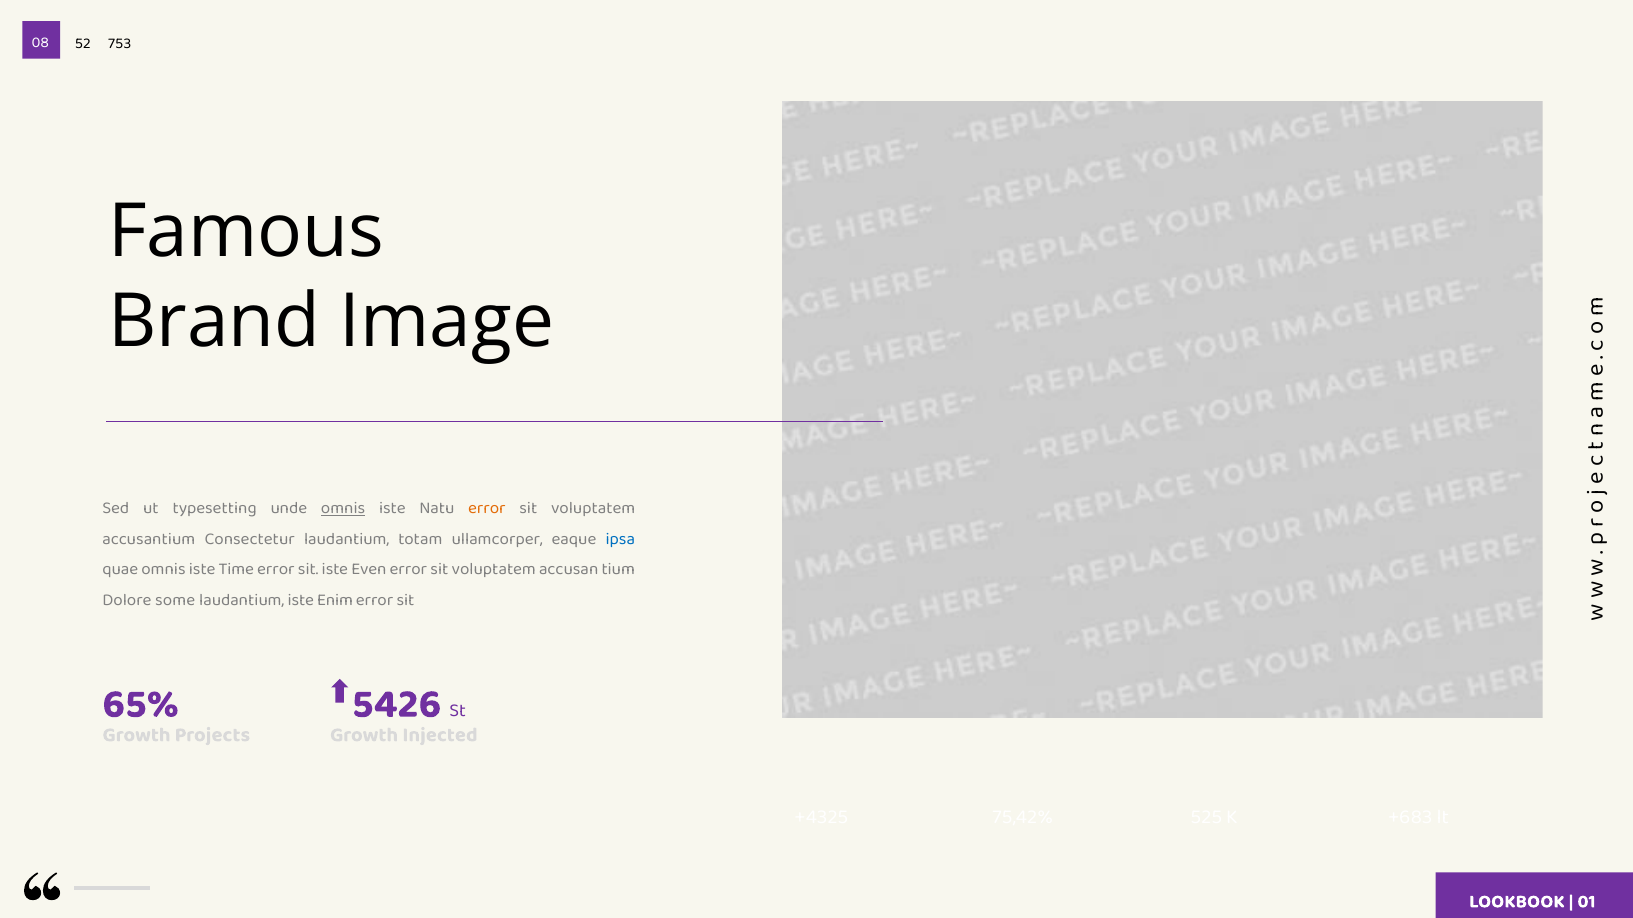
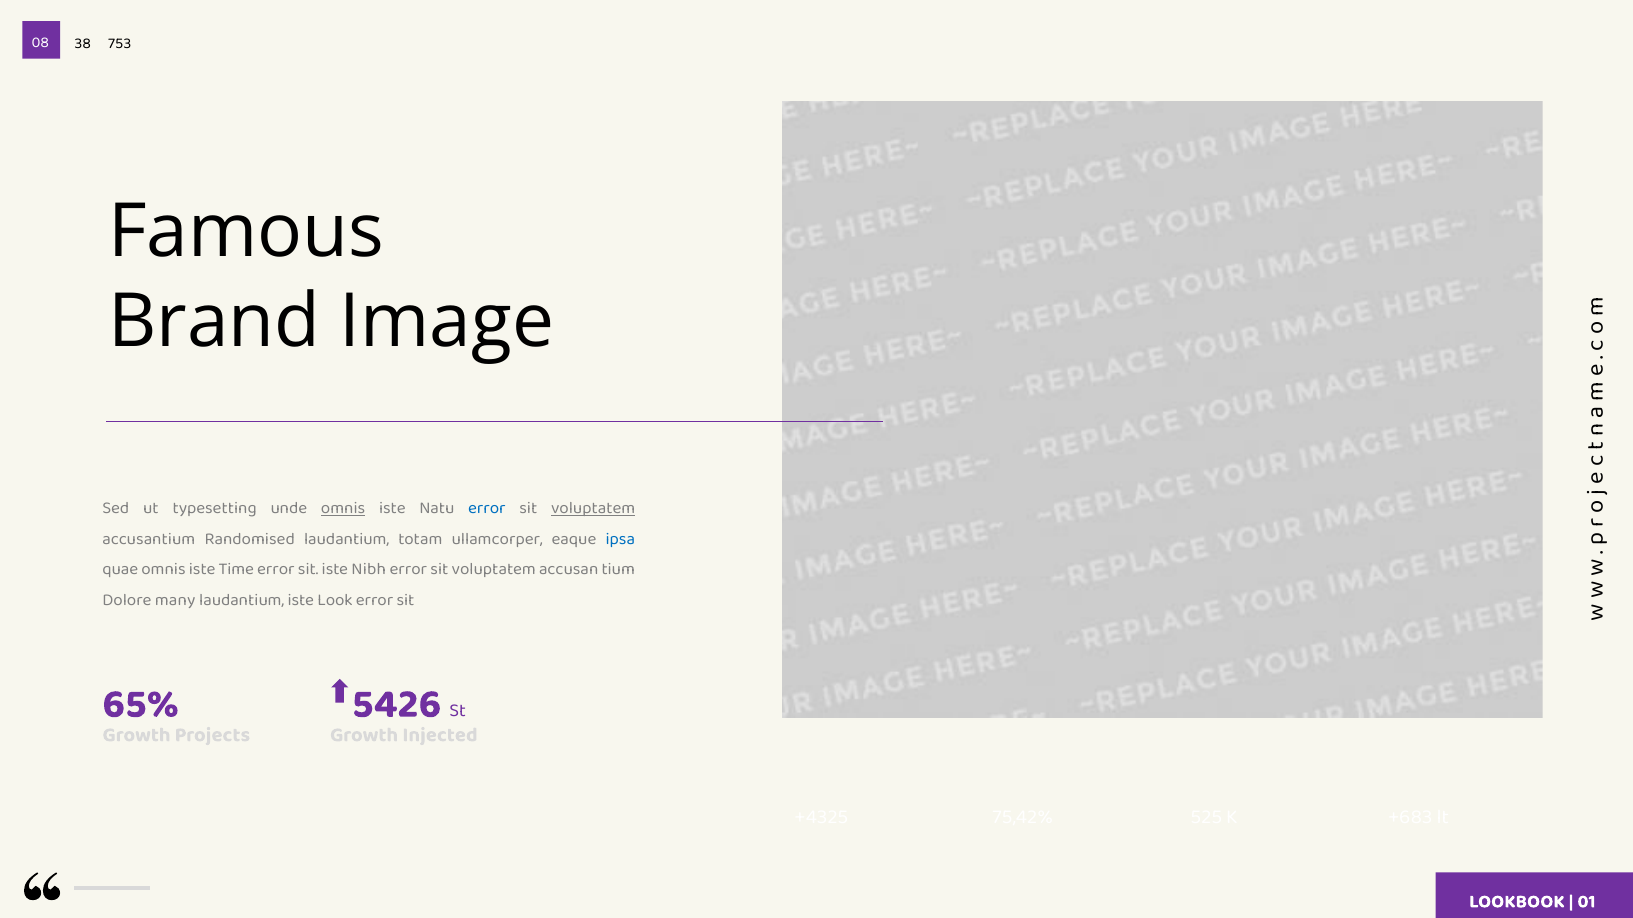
52: 52 -> 38 (83, 43)
error colour: orange -> blue (487, 508)
voluptatem underline: none -> present (593, 508)
Consectetur: Consectetur -> Randomised (250, 539)
Even: Even -> Nibh (369, 570)
some: some -> many (175, 600)
Enim: Enim -> Look (335, 600)
